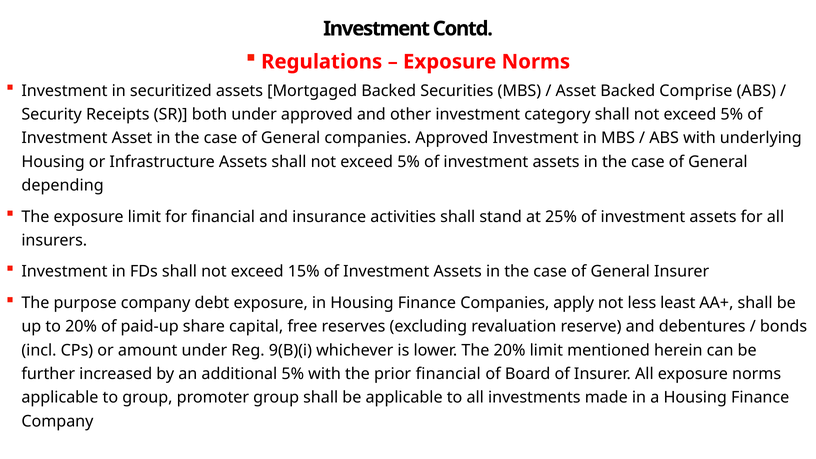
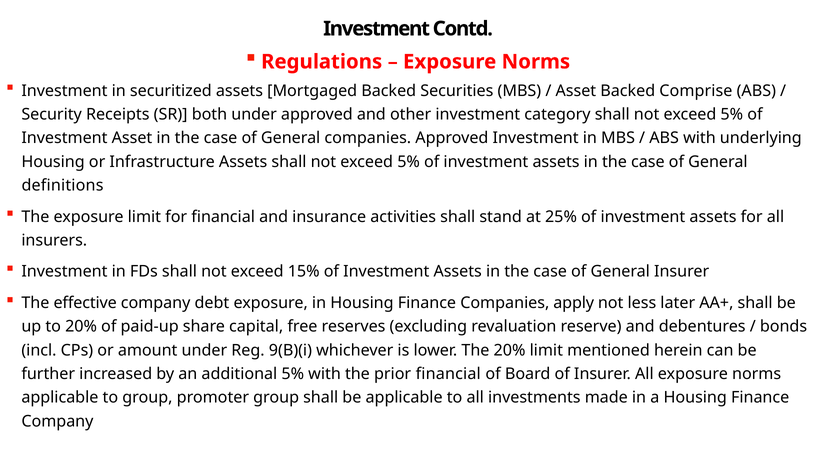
depending: depending -> definitions (63, 185)
purpose: purpose -> effective (85, 303)
least: least -> later (678, 303)
